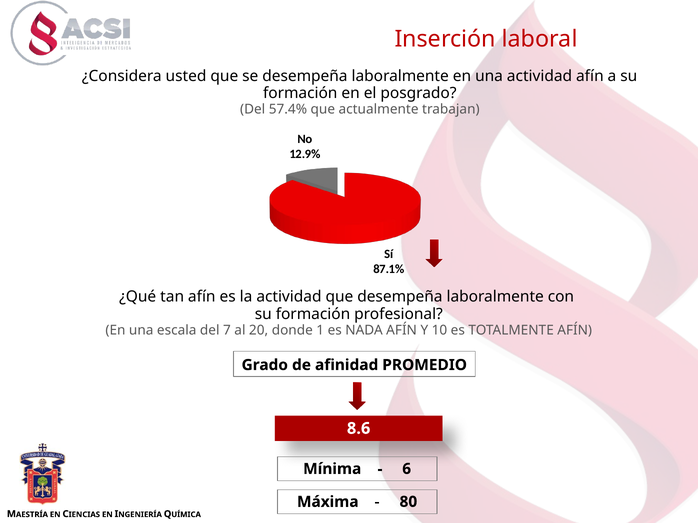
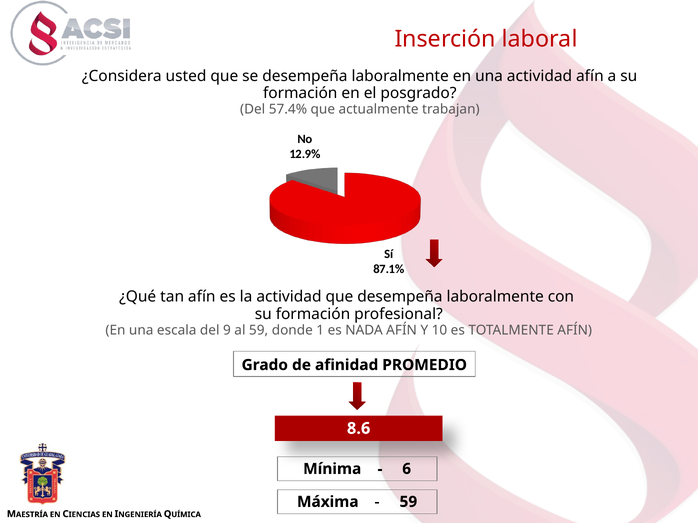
7: 7 -> 9 (227, 331)
al 20: 20 -> 59 (259, 331)
80: 80 -> 59 (408, 502)
